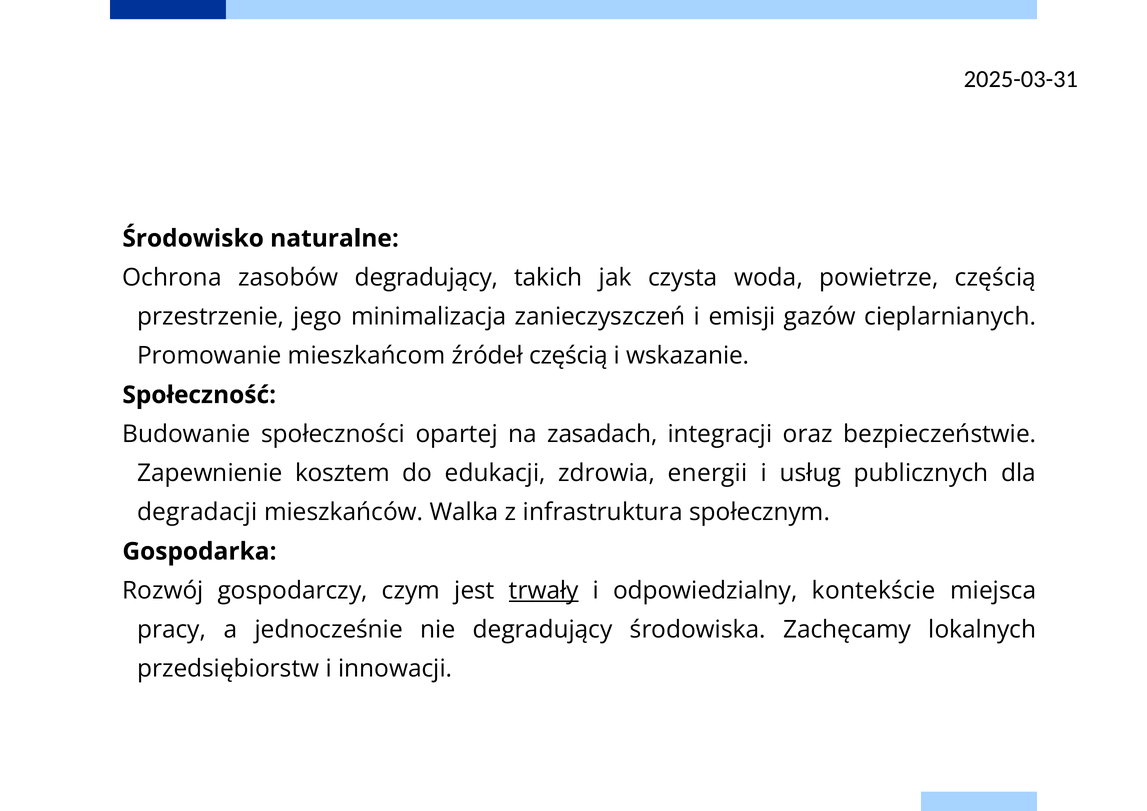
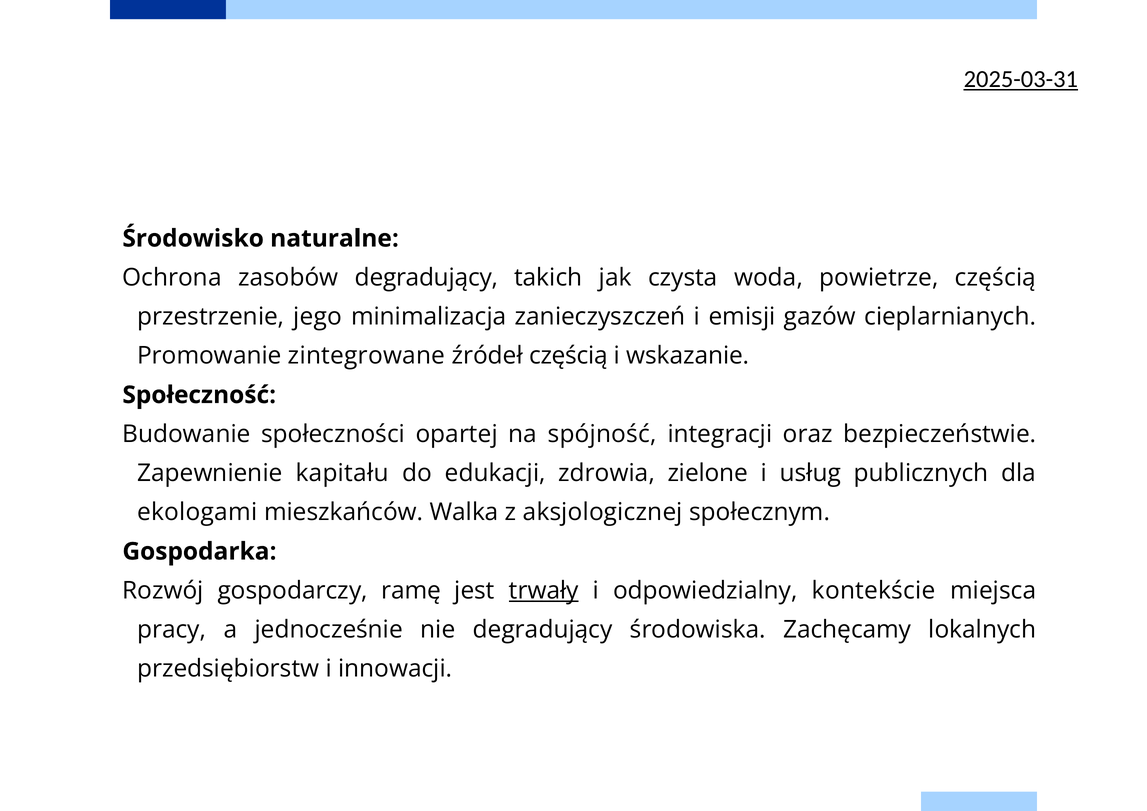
2025-03-31 underline: none -> present (1021, 79)
mieszkańcom: mieszkańcom -> zintegrowane (367, 356)
zasadach: zasadach -> spójność (602, 434)
kosztem: kosztem -> kapitału (342, 473)
energii: energii -> zielone (708, 473)
degradacji: degradacji -> ekologami (197, 512)
infrastruktura: infrastruktura -> aksjologicznej (603, 512)
czym: czym -> ramę (411, 591)
